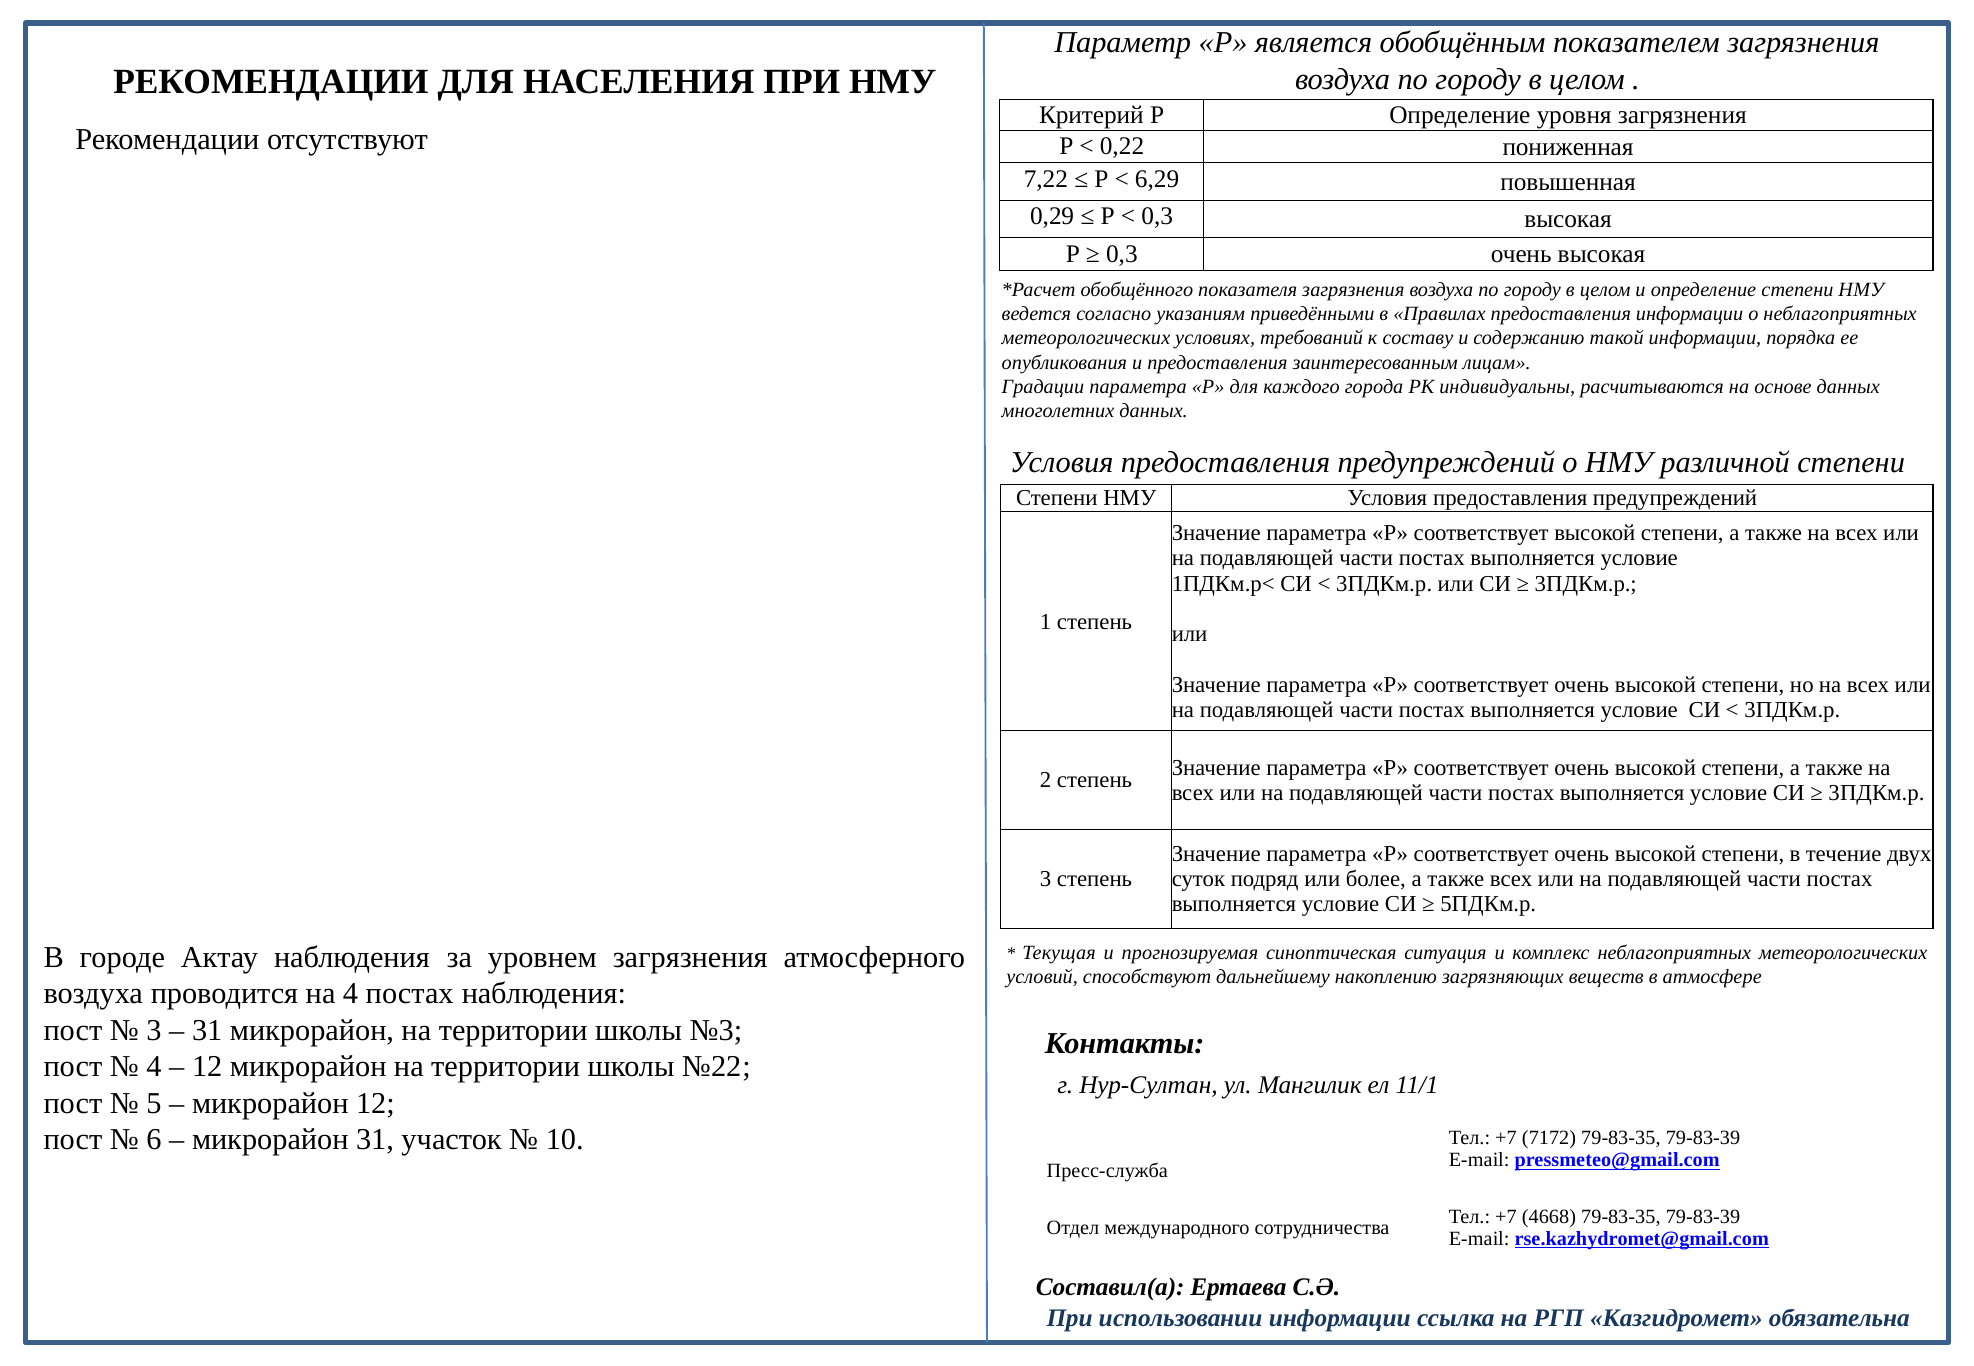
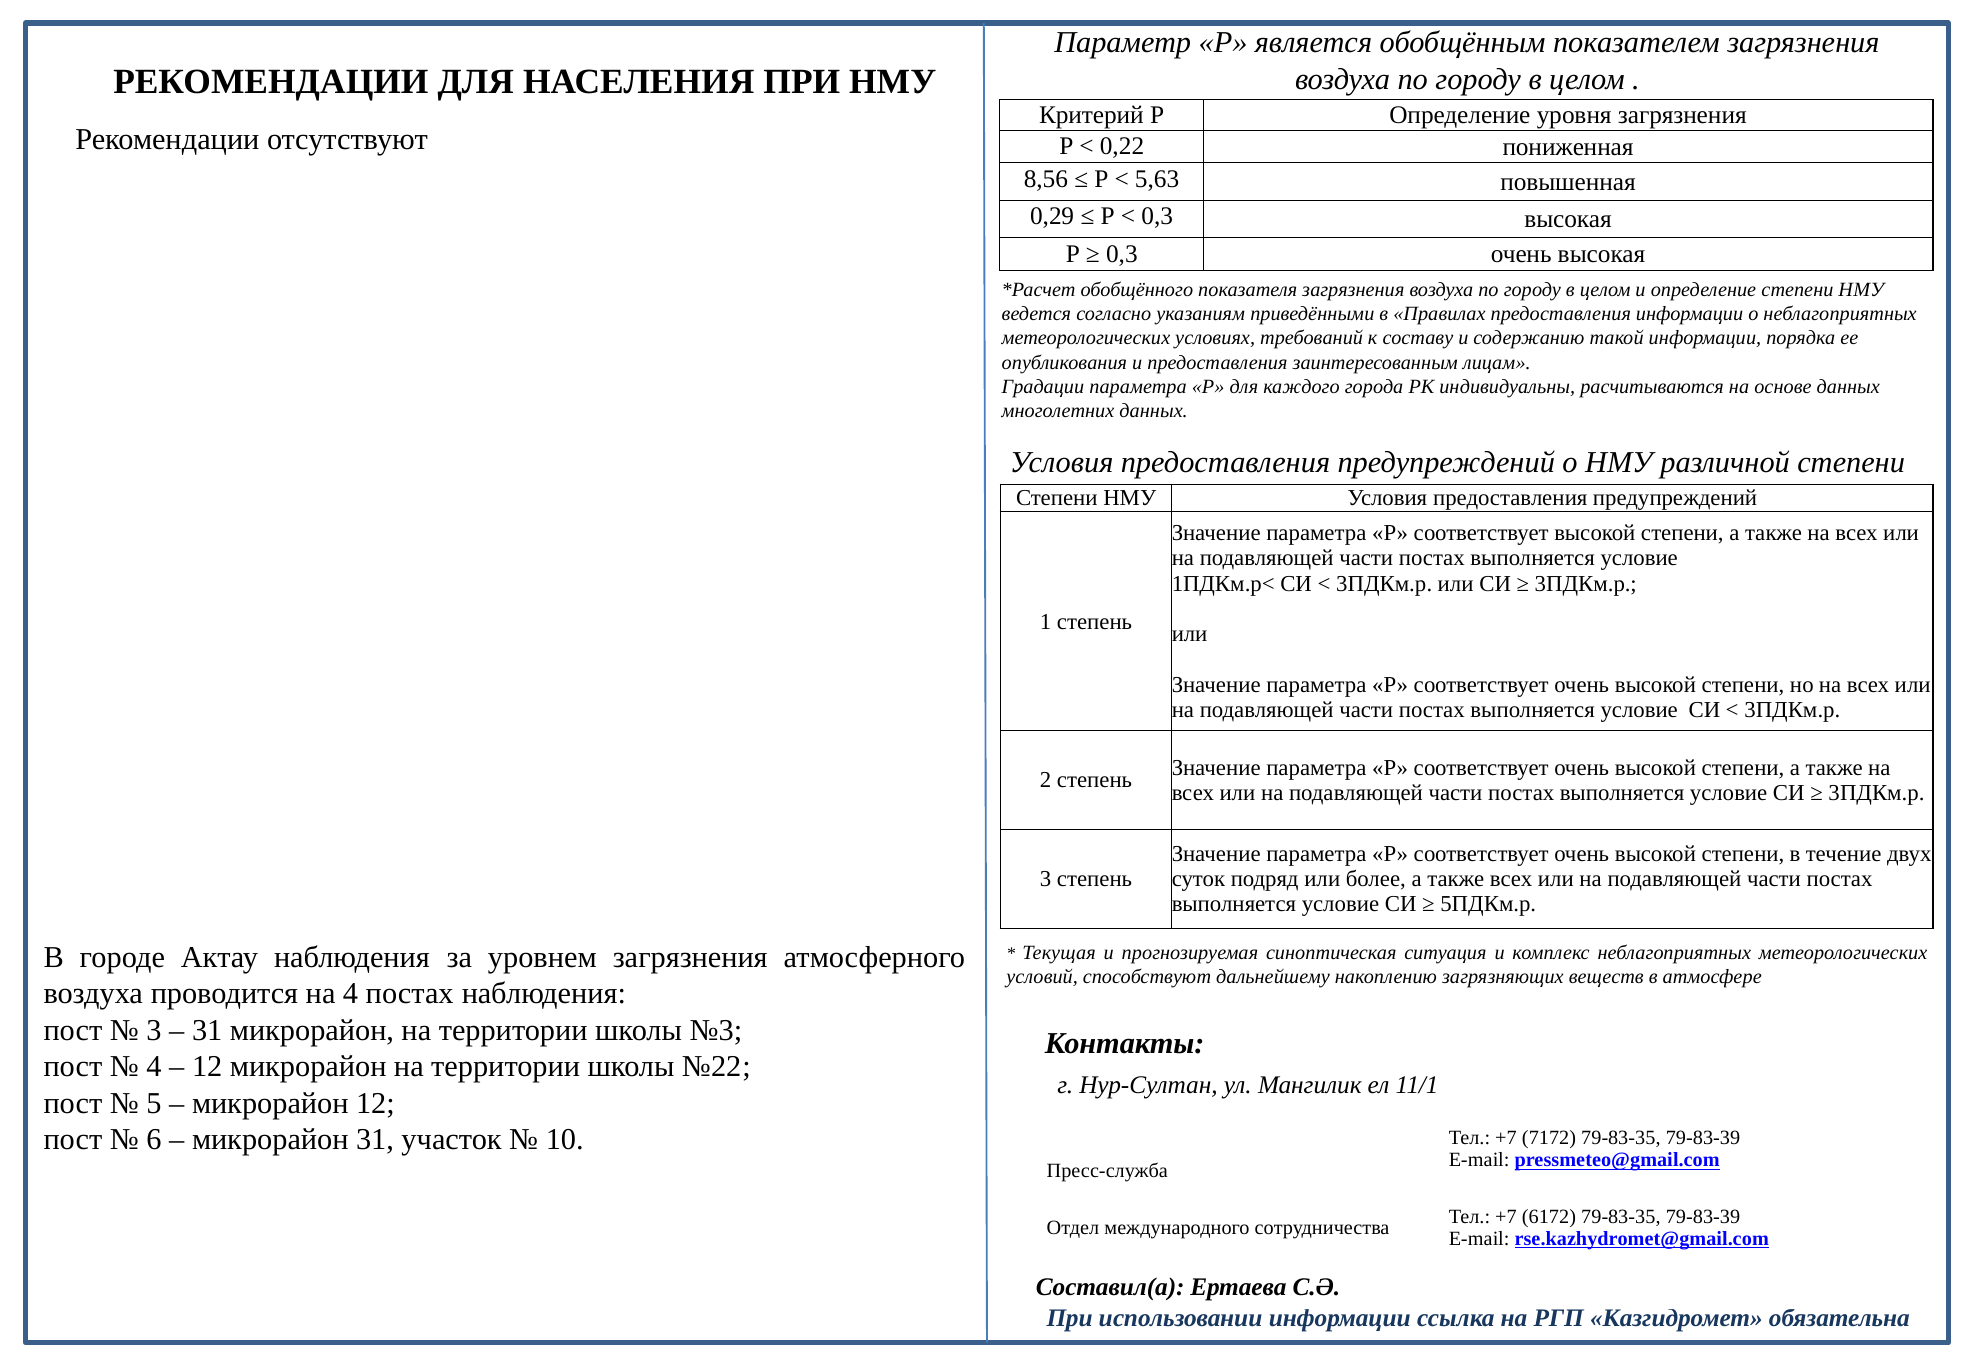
7,22: 7,22 -> 8,56 (1046, 179)
6,29: 6,29 -> 5,63 (1157, 179)
4668: 4668 -> 6172 (1549, 1217)
